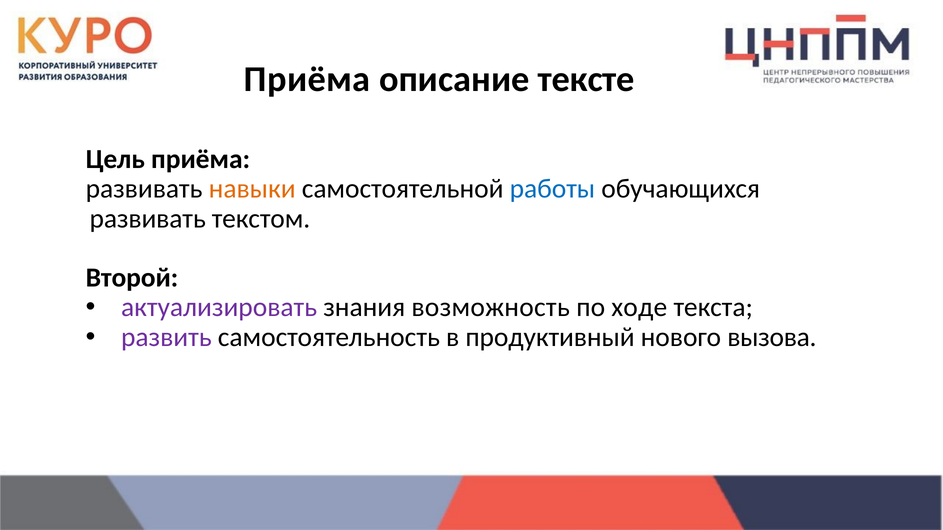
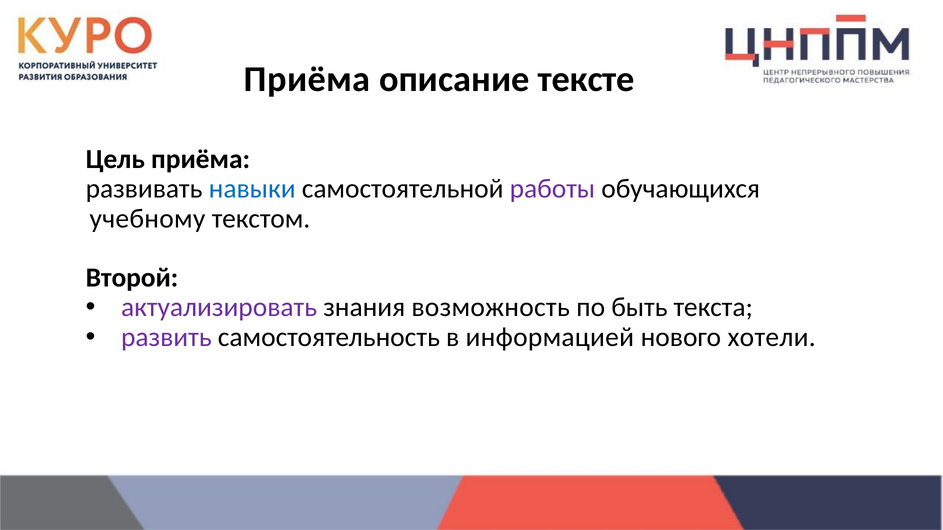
навыки colour: orange -> blue (252, 189)
работы colour: blue -> purple (552, 189)
развивать: развивать -> учебному (147, 219)
ходе: ходе -> быть (639, 308)
продуктивный: продуктивный -> информацией (550, 337)
вызова: вызова -> хотели (772, 337)
